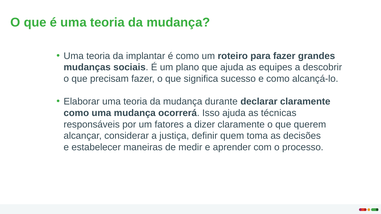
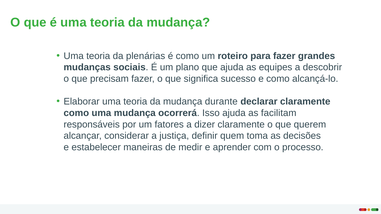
implantar: implantar -> plenárias (146, 56)
técnicas: técnicas -> facilitam (279, 113)
